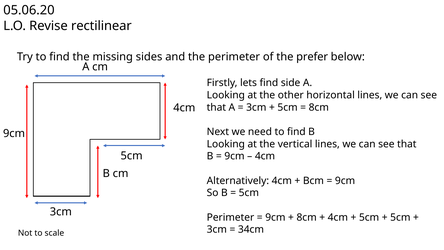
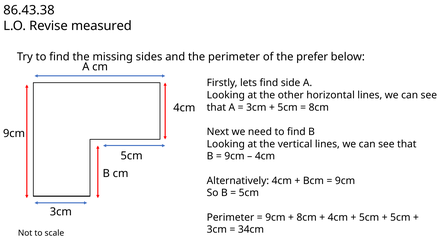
05.06.20: 05.06.20 -> 86.43.38 (29, 10)
rectilinear: rectilinear -> measured (101, 26)
